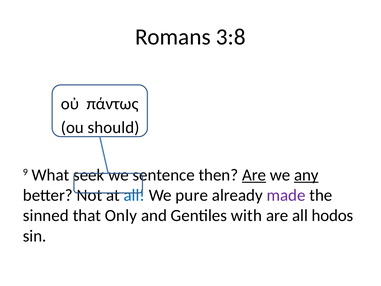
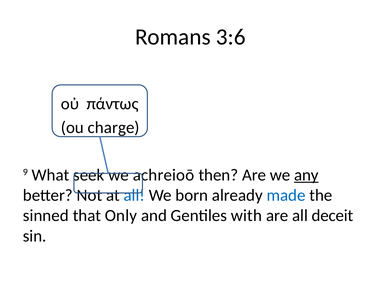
3:8: 3:8 -> 3:6 (231, 37)
should: should -> charge (114, 127)
sentence: sentence -> achreioō (164, 175)
Are underline: present -> none (254, 175)
pure: pure -> born (192, 195)
made colour: purple -> blue (286, 195)
hodos: hodos -> deceit (332, 215)
